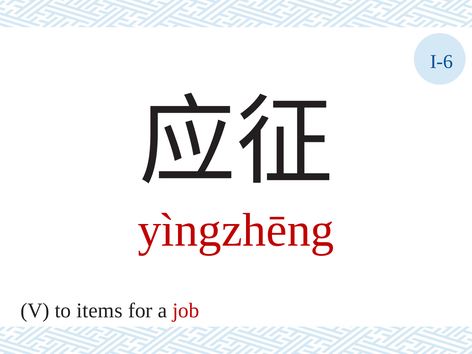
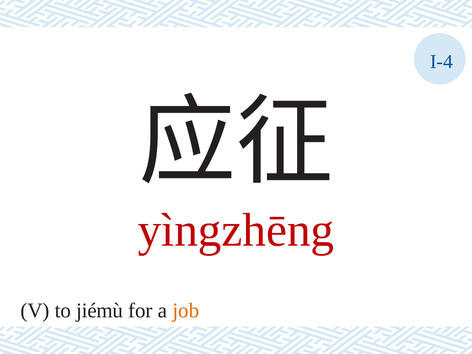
I-6: I-6 -> I-4 (442, 62)
items: items -> jiémù (100, 311)
job colour: red -> orange (186, 311)
